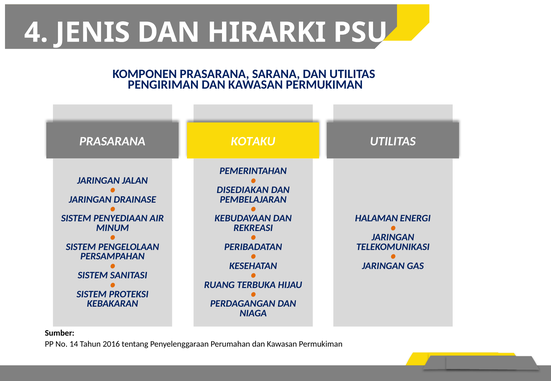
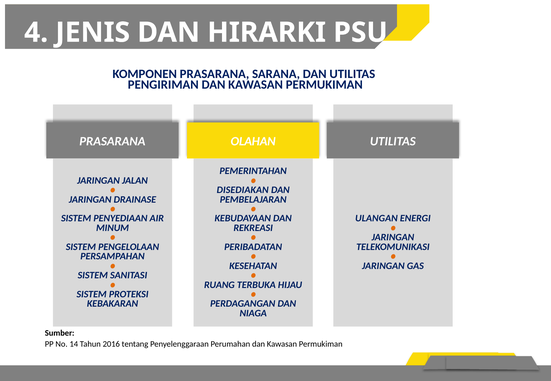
KOTAKU: KOTAKU -> OLAHAN (253, 142)
HALAMAN: HALAMAN -> ULANGAN (376, 219)
